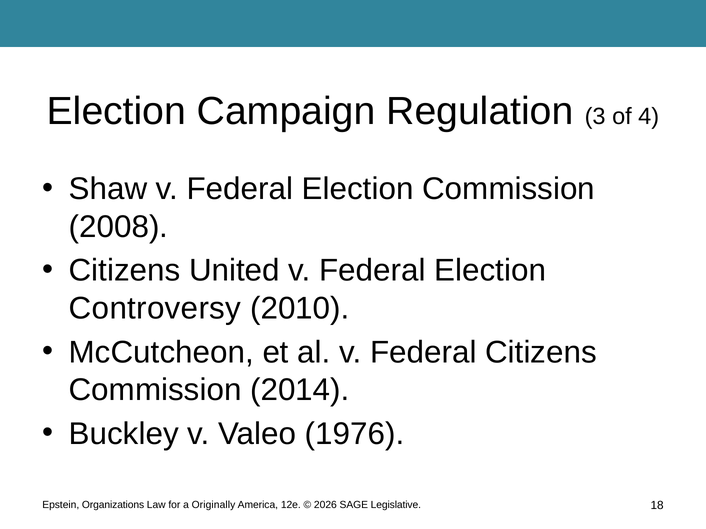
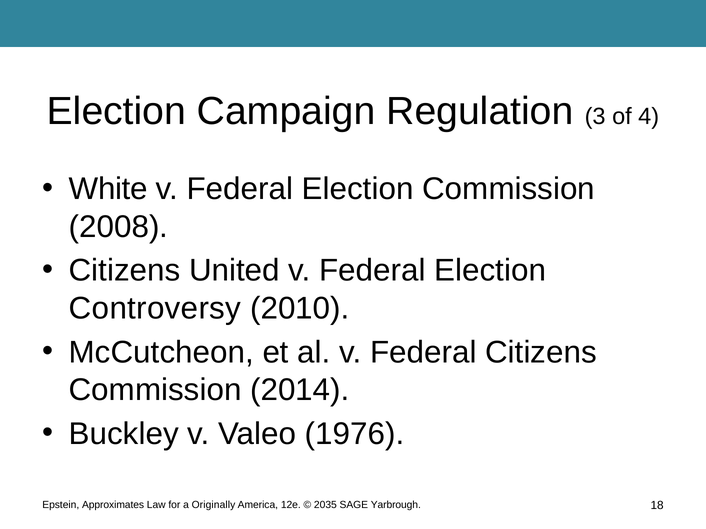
Shaw: Shaw -> White (108, 189)
Organizations: Organizations -> Approximates (113, 506)
2026: 2026 -> 2035 (325, 506)
Legislative: Legislative -> Yarbrough (396, 506)
